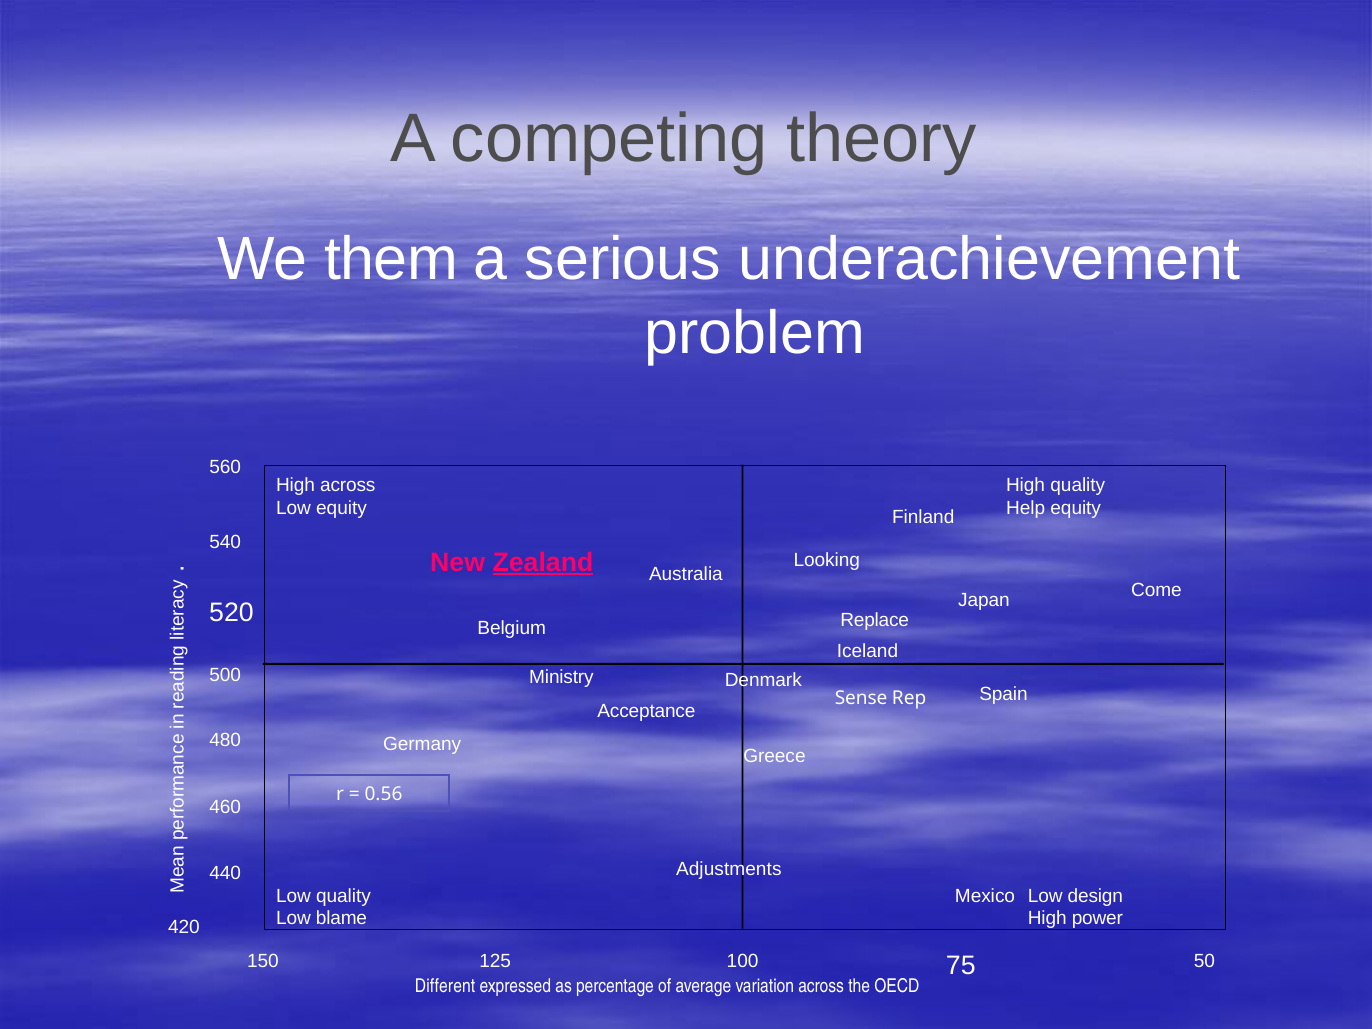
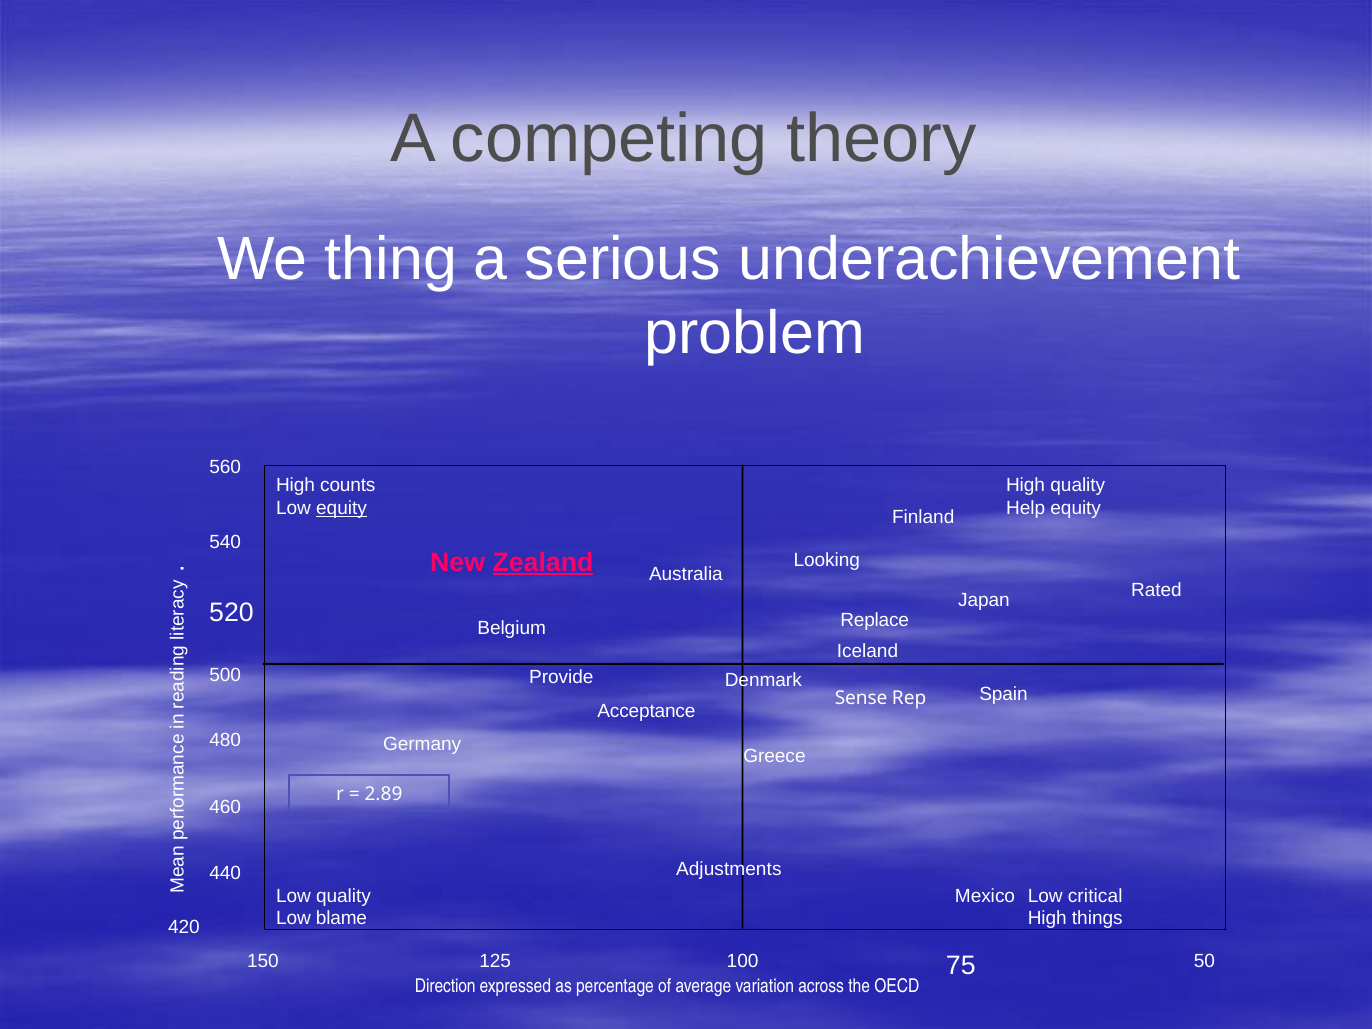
them: them -> thing (391, 260)
High across: across -> counts (348, 486)
equity underline: none -> present (341, 509)
Come: Come -> Rated (1156, 591)
Ministry: Ministry -> Provide (561, 678)
0.56: 0.56 -> 2.89 (383, 794)
design: design -> critical (1095, 896)
power: power -> things (1097, 919)
Different: Different -> Direction (445, 986)
